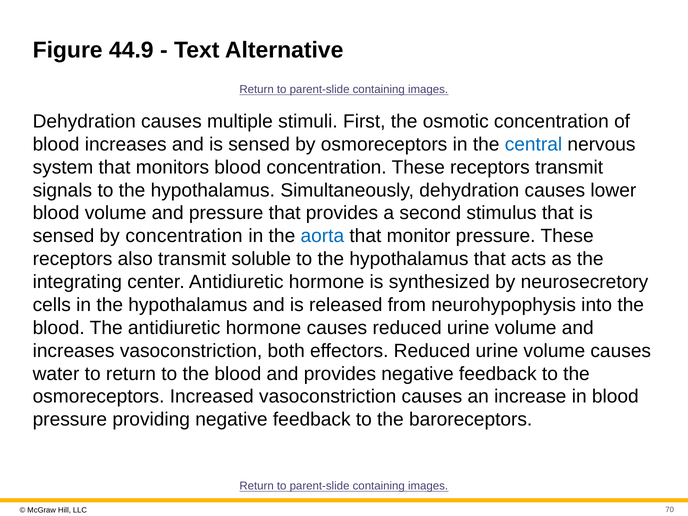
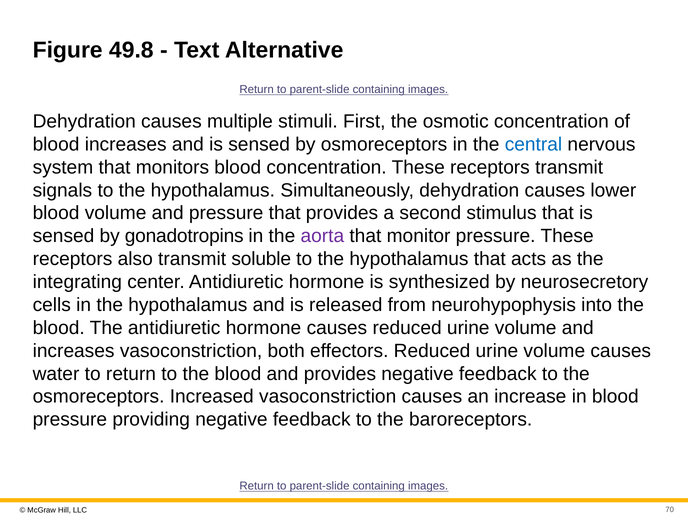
44.9: 44.9 -> 49.8 (131, 50)
by concentration: concentration -> gonadotropins (184, 236)
aorta colour: blue -> purple (322, 236)
